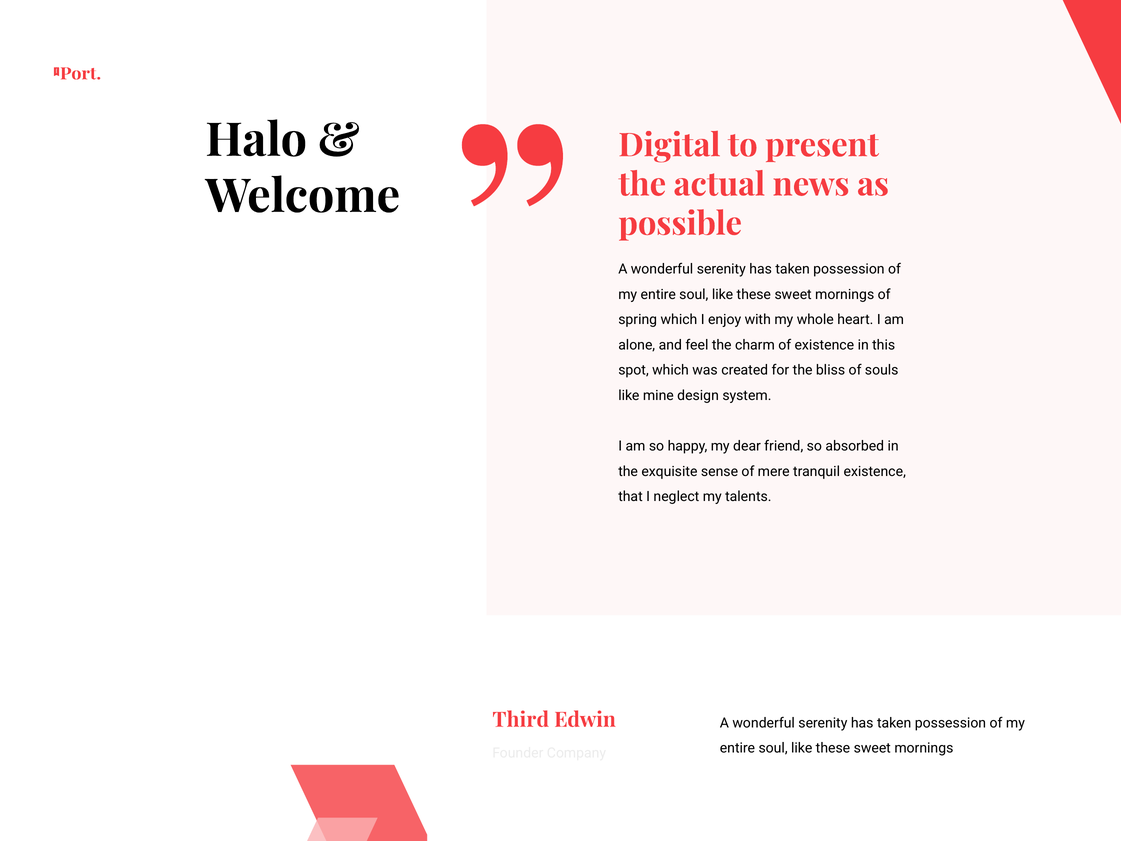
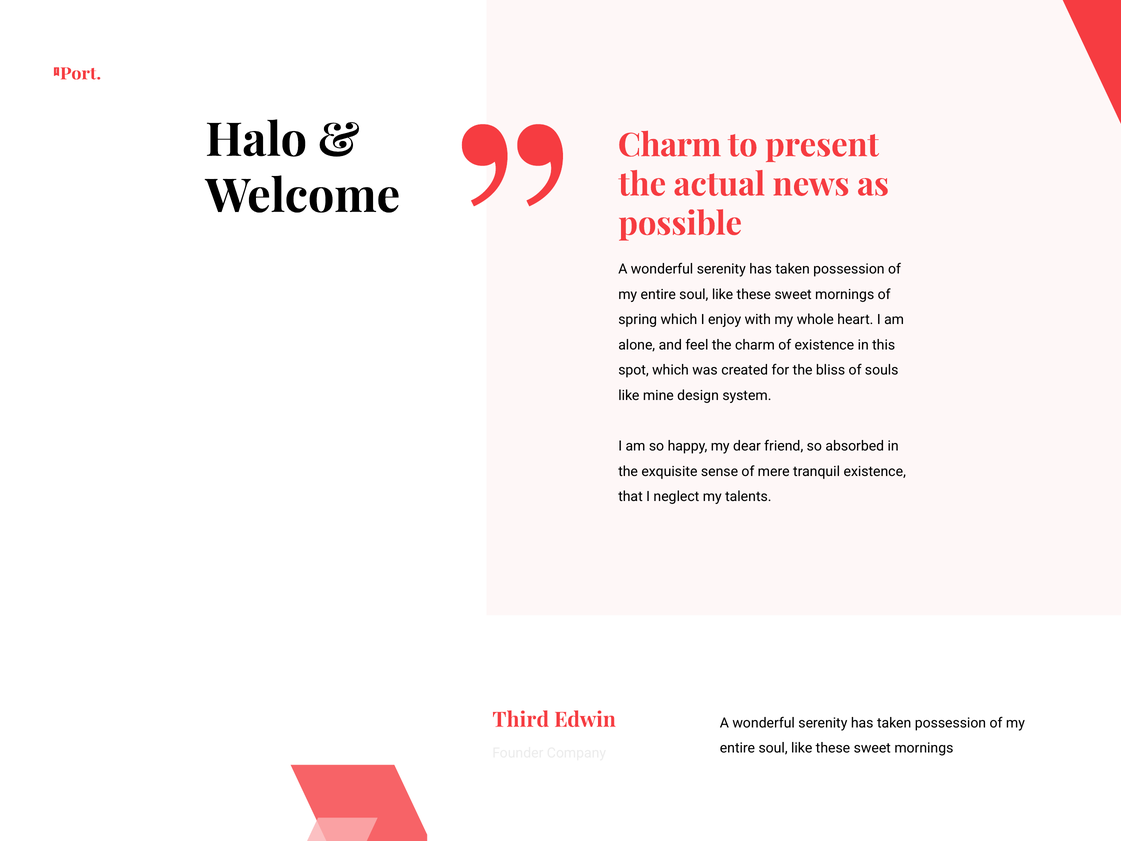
Digital: Digital -> Charm (670, 145)
